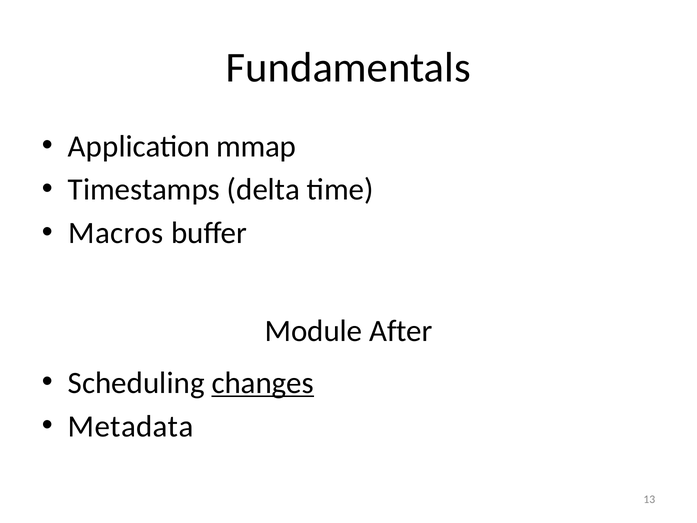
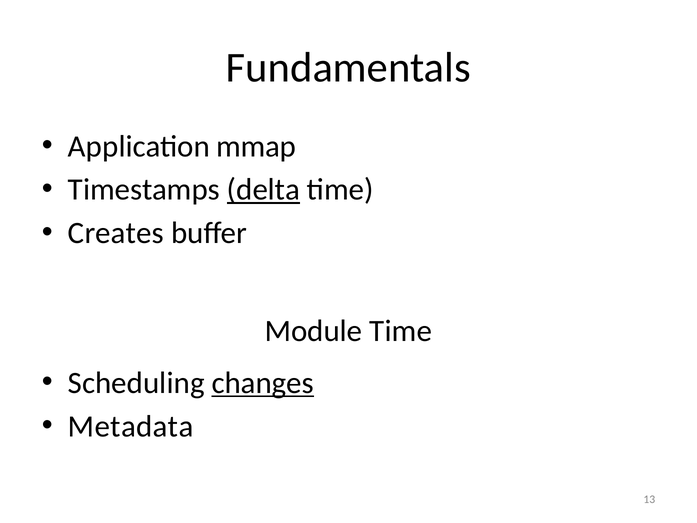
delta underline: none -> present (264, 190)
Macros: Macros -> Creates (116, 233)
Module After: After -> Time (401, 331)
